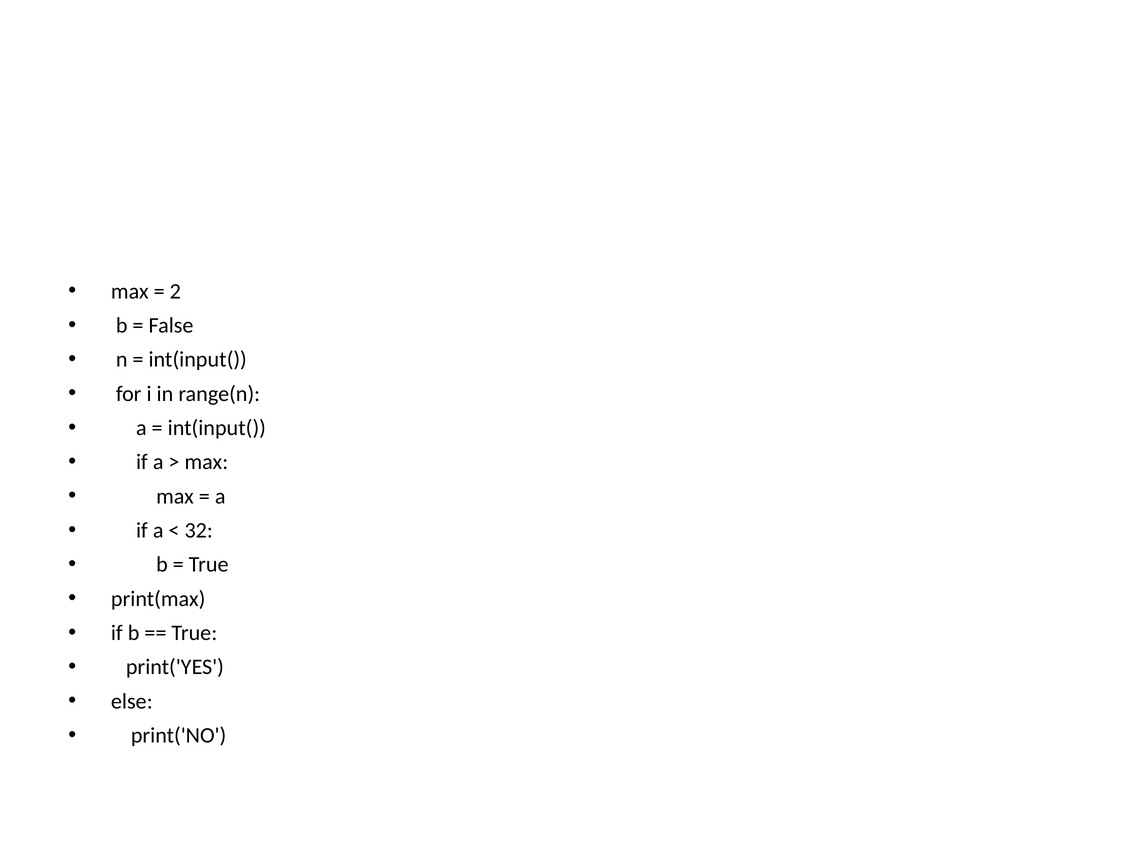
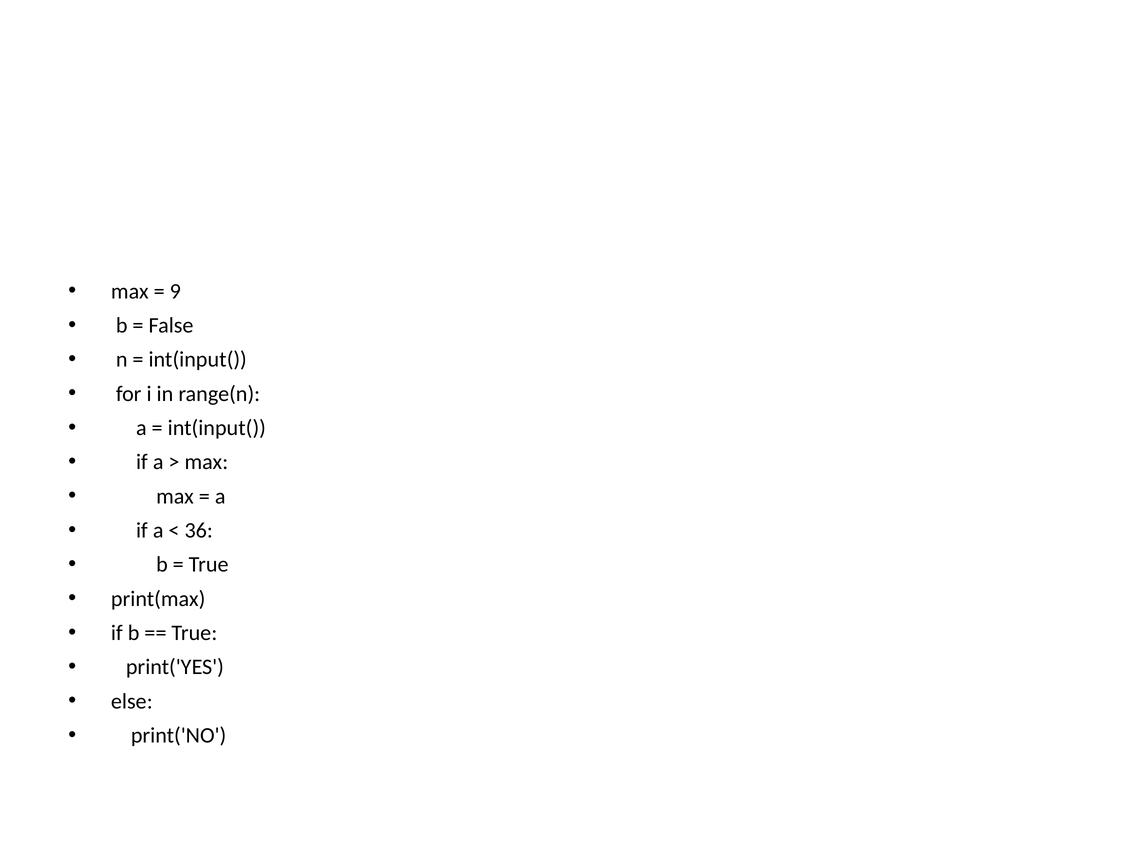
2: 2 -> 9 (175, 291)
32: 32 -> 36 (199, 530)
